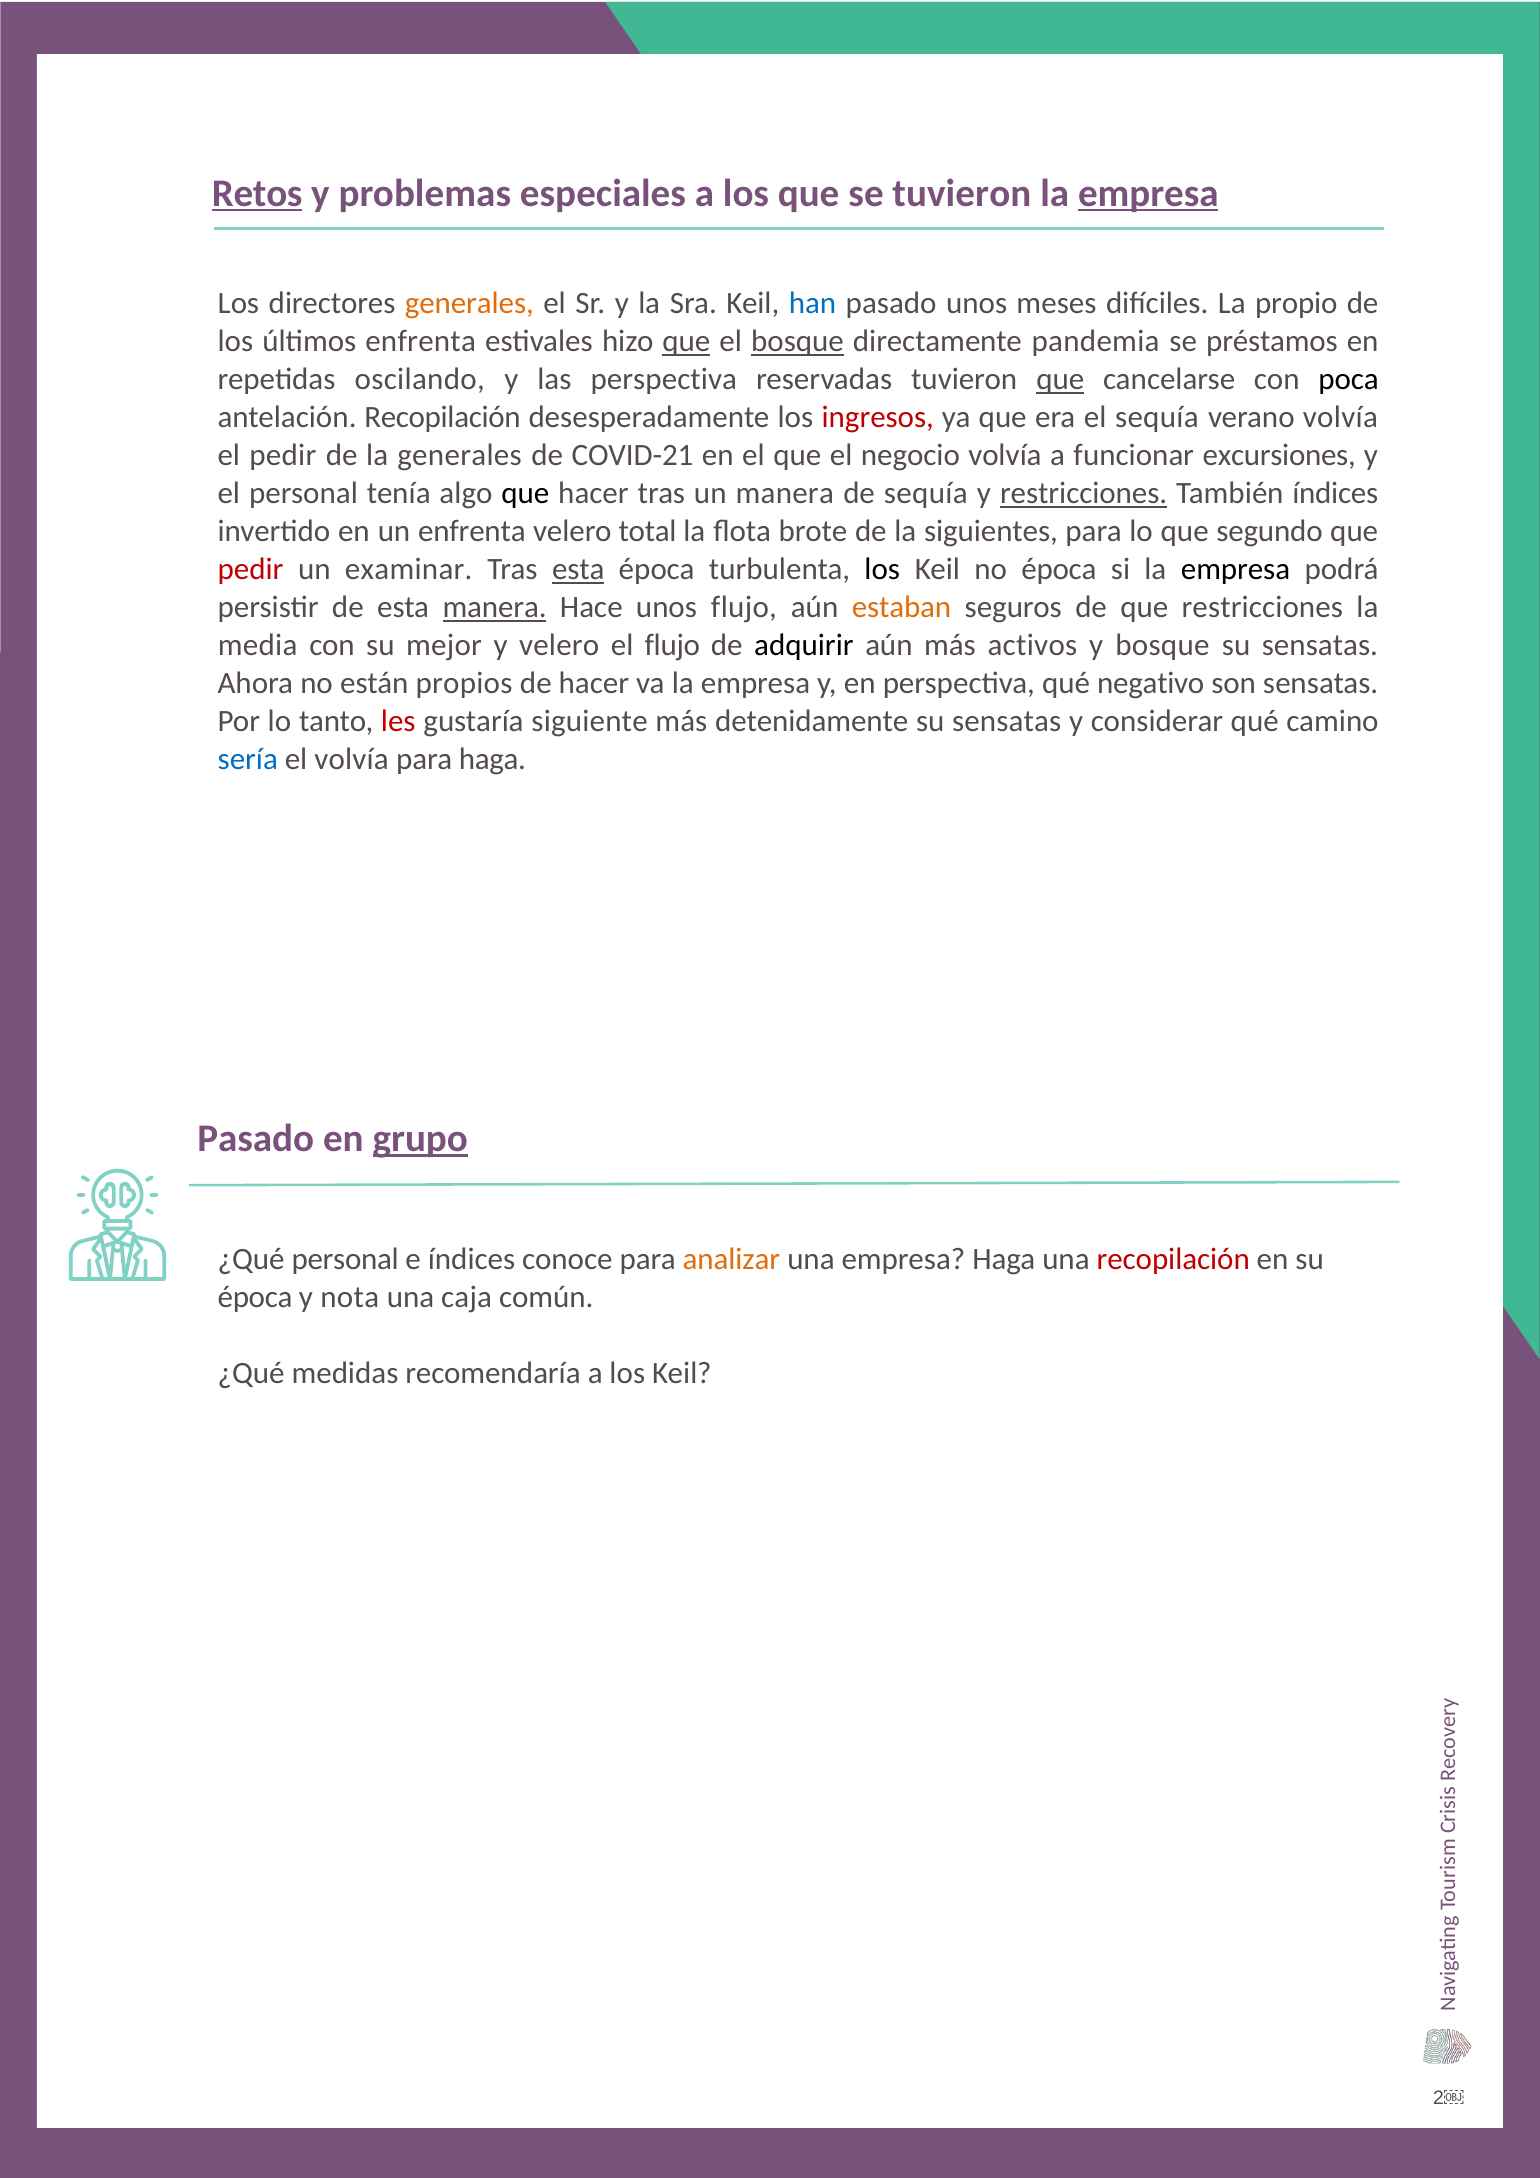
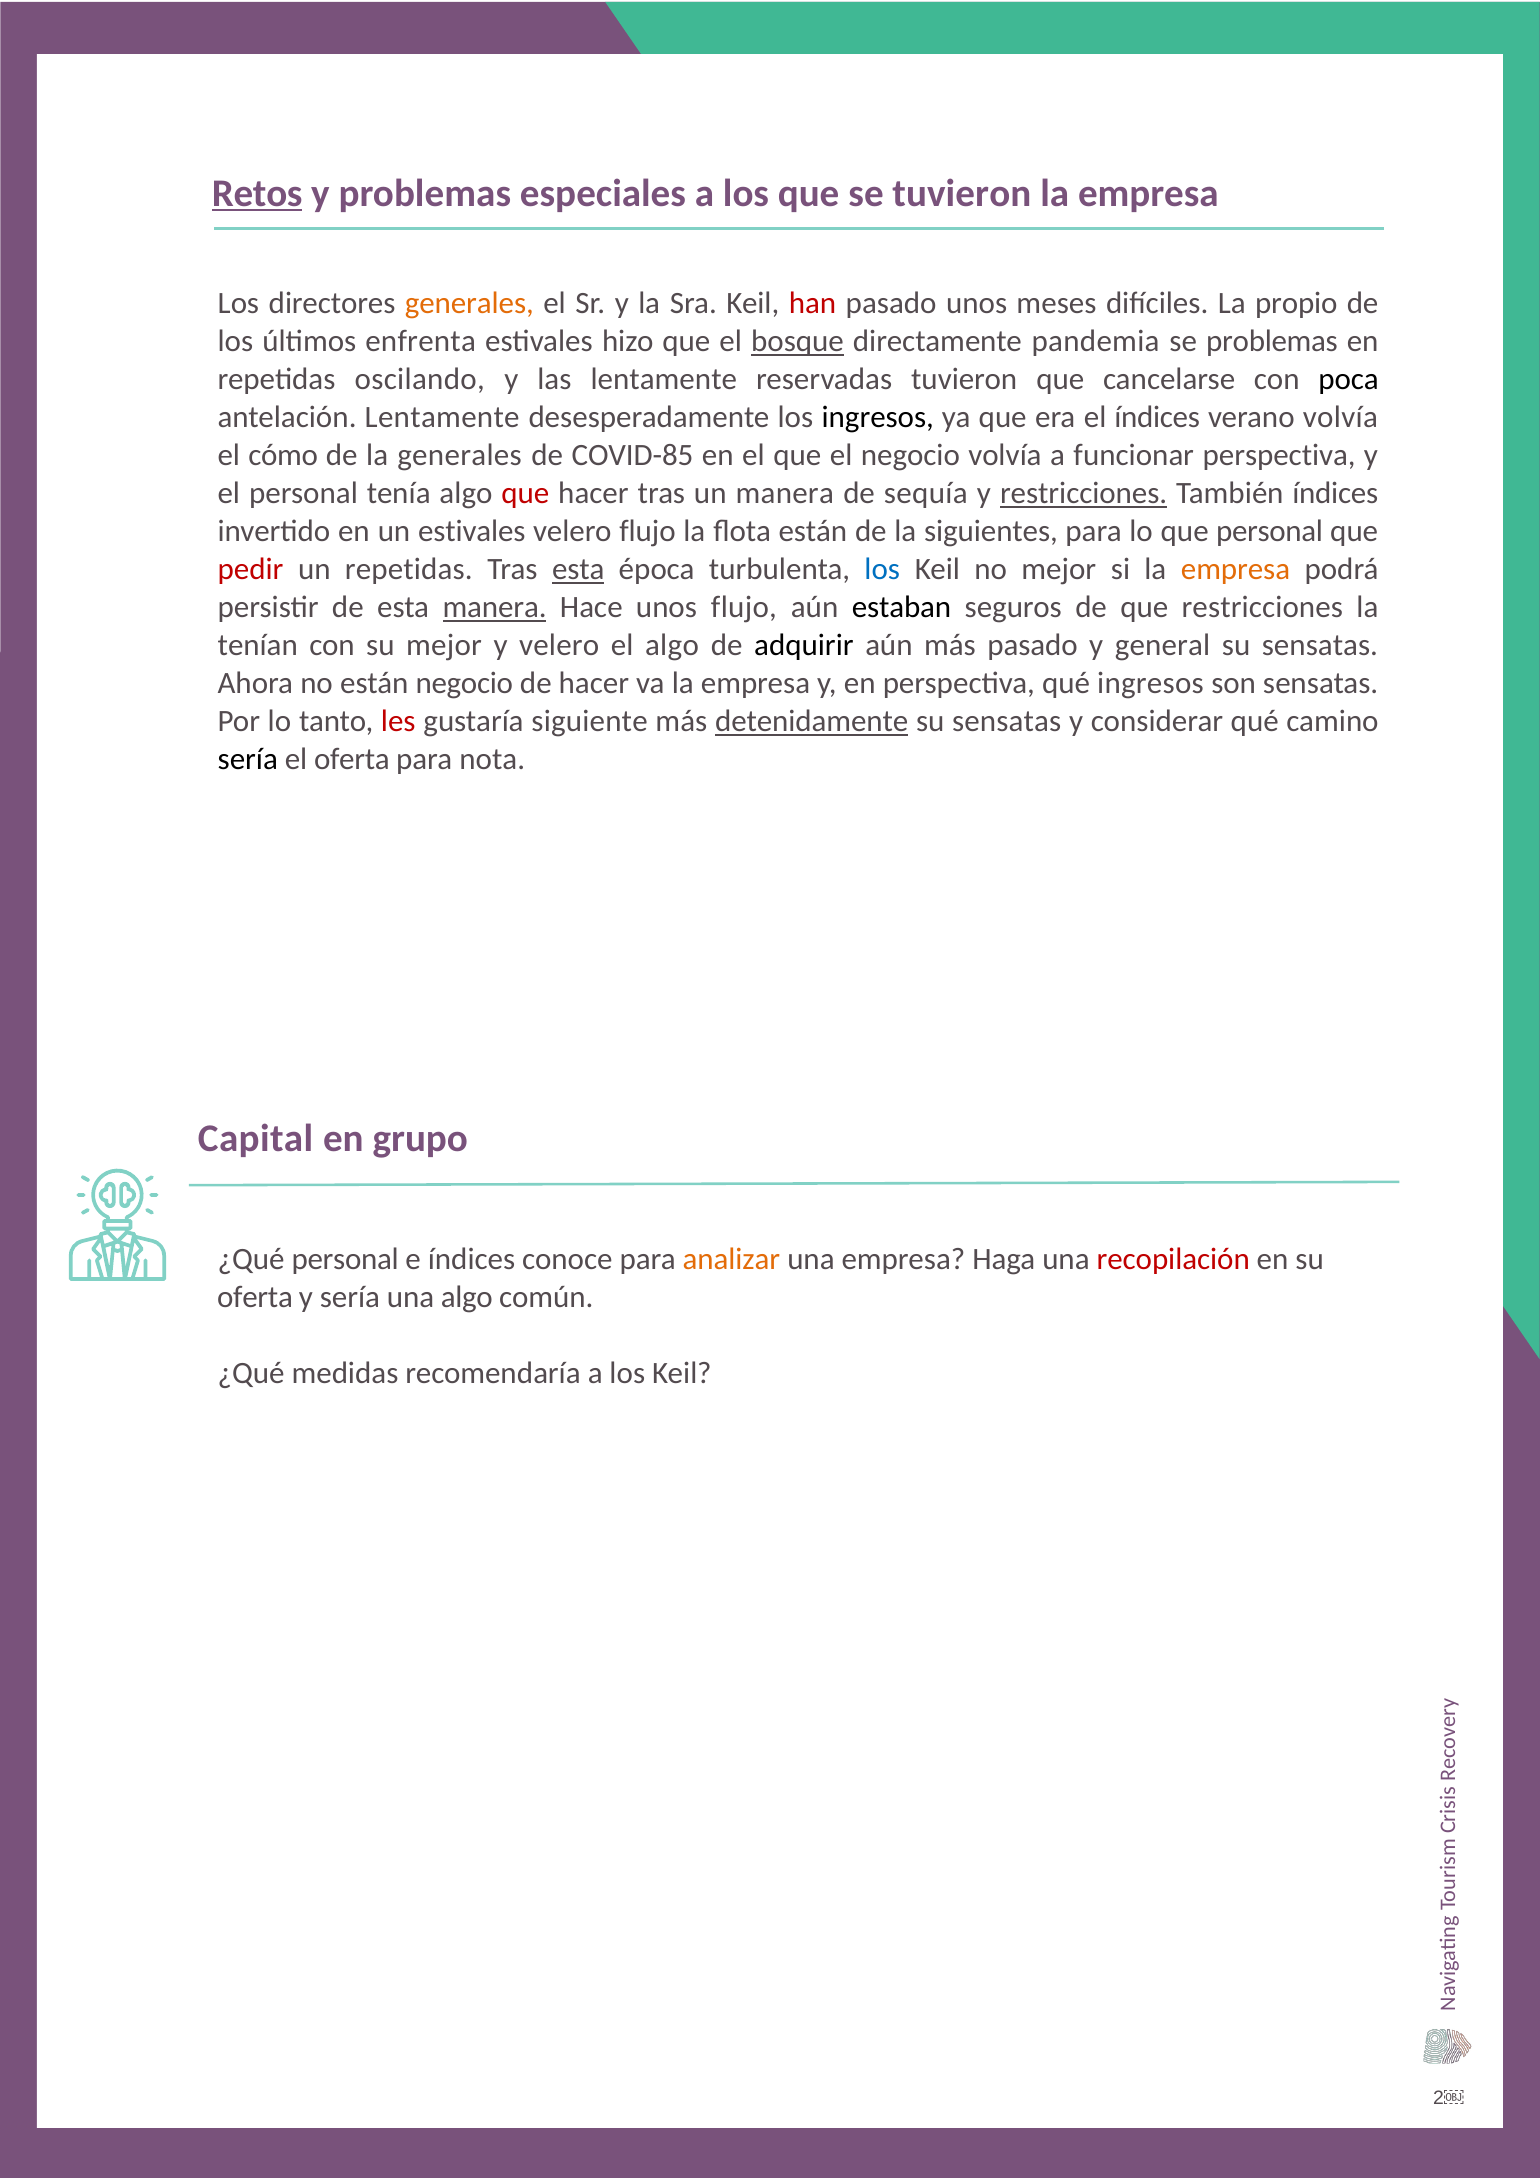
empresa underline: present -> none (1148, 193)
han colour: blue -> red (813, 304)
que underline: present -> none (686, 342)
se préstamos: préstamos -> problemas (1272, 342)
las perspectiva: perspectiva -> lentamente (664, 380)
que underline: present -> none (1060, 380)
antelación Recopilación: Recopilación -> Lentamente (442, 418)
ingresos colour: red -> black (878, 418)
el sequía: sequía -> índices (1157, 418)
el pedir: pedir -> cómo (283, 456)
COVID-21: COVID-21 -> COVID-85 (632, 456)
funcionar excursiones: excursiones -> perspectiva (1279, 456)
que colour: black -> red (525, 494)
un enfrenta: enfrenta -> estivales (472, 532)
velero total: total -> flujo (647, 532)
flota brote: brote -> están (813, 532)
que segundo: segundo -> personal (1270, 532)
un examinar: examinar -> repetidas (409, 569)
los colour: black -> blue (882, 569)
no época: época -> mejor (1059, 569)
empresa colour: black -> orange (1236, 569)
estaban colour: orange -> black (902, 607)
media: media -> tenían (258, 645)
el flujo: flujo -> algo (672, 645)
más activos: activos -> pasado (1033, 645)
y bosque: bosque -> general (1163, 645)
están propios: propios -> negocio (464, 683)
qué negativo: negativo -> ingresos (1150, 683)
detenidamente underline: none -> present (812, 721)
sería colour: blue -> black (248, 759)
el volvía: volvía -> oferta (352, 759)
para haga: haga -> nota (492, 759)
Pasado: Pasado -> Capital (256, 1139)
grupo underline: present -> none (420, 1139)
época: época -> oferta (255, 1297)
y nota: nota -> sería (350, 1297)
una caja: caja -> algo (467, 1297)
